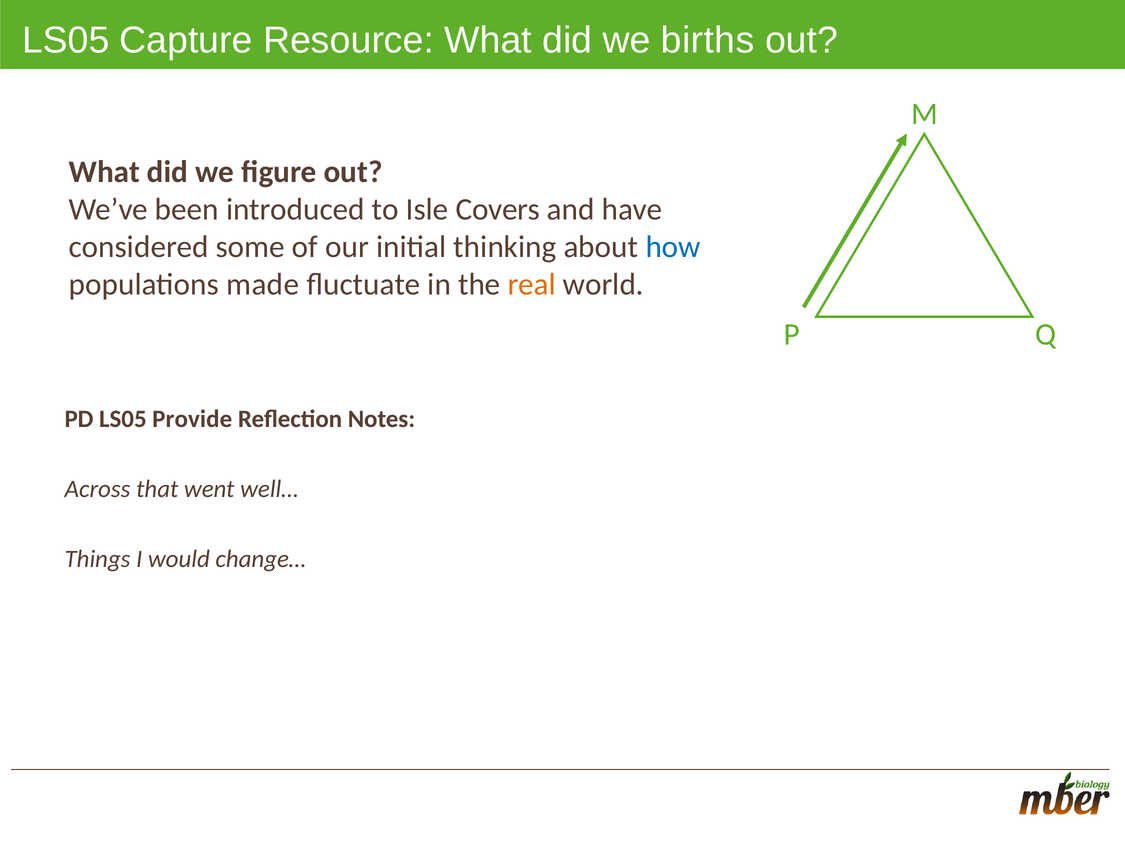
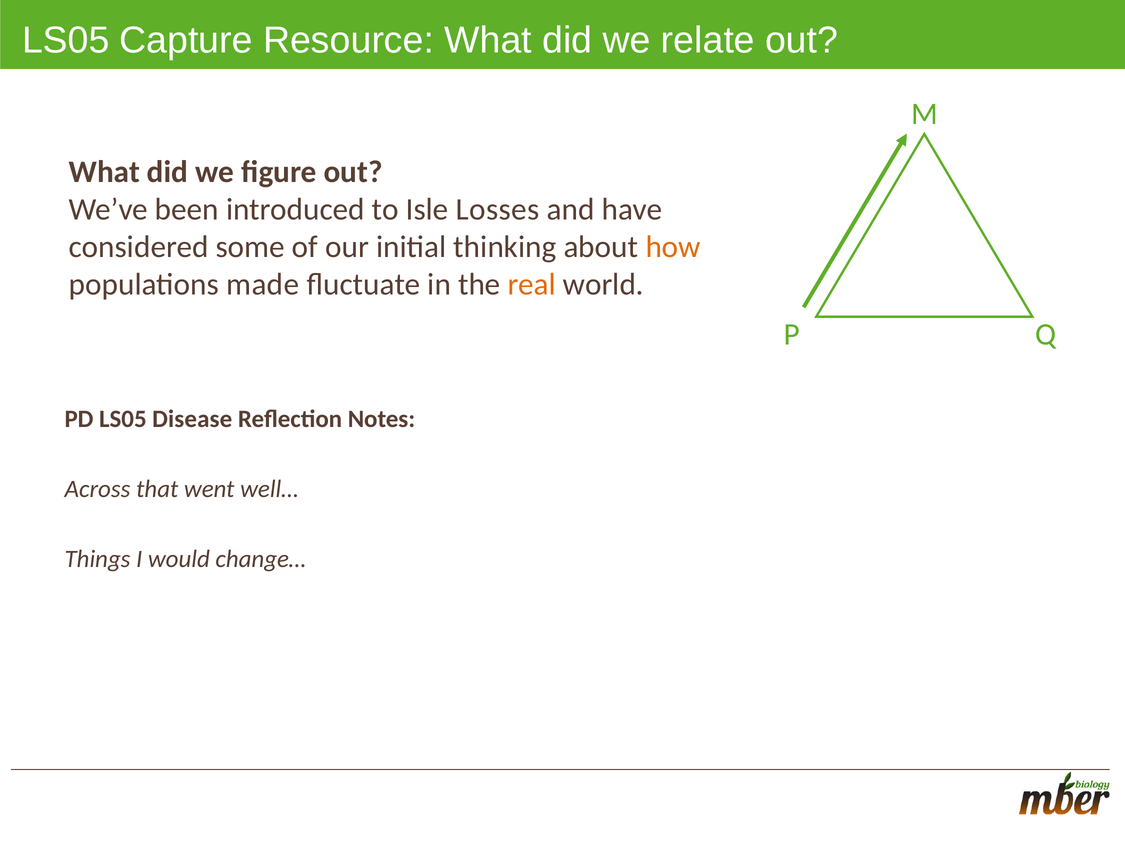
births: births -> relate (708, 40)
Covers: Covers -> Losses (498, 209)
how colour: blue -> orange (673, 247)
Provide: Provide -> Disease (192, 419)
